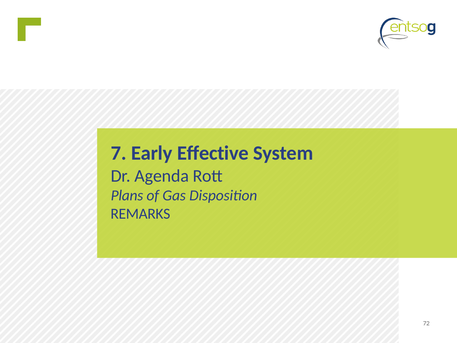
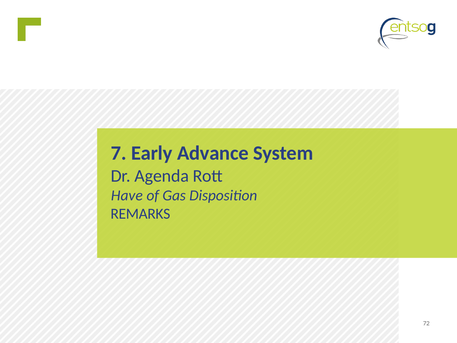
Effective: Effective -> Advance (213, 153)
Plans: Plans -> Have (127, 195)
